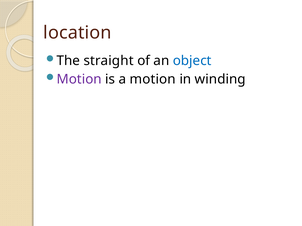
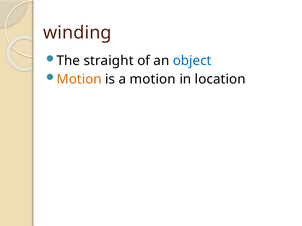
location: location -> winding (77, 33)
Motion colour: purple -> orange (79, 79)
winding: winding -> location (220, 79)
